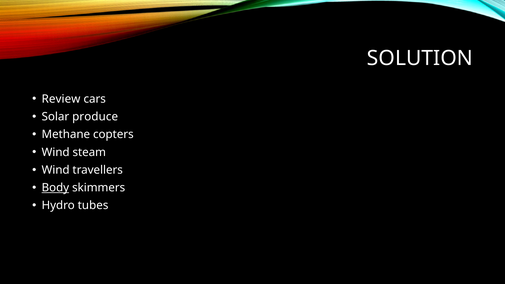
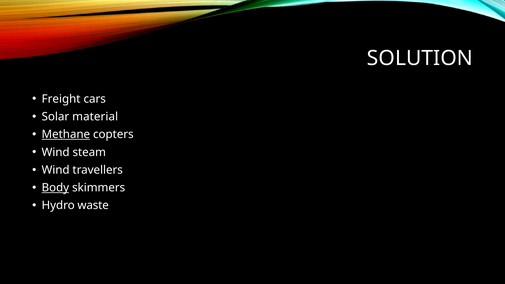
Review: Review -> Freight (61, 99)
produce: produce -> material (95, 117)
Methane underline: none -> present (66, 134)
tubes: tubes -> waste (93, 206)
